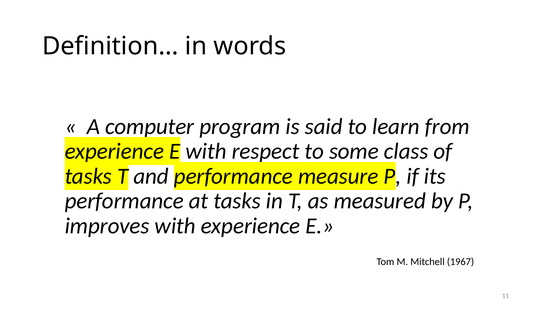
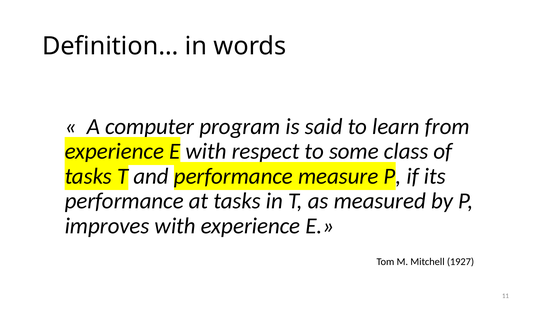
1967: 1967 -> 1927 (461, 262)
